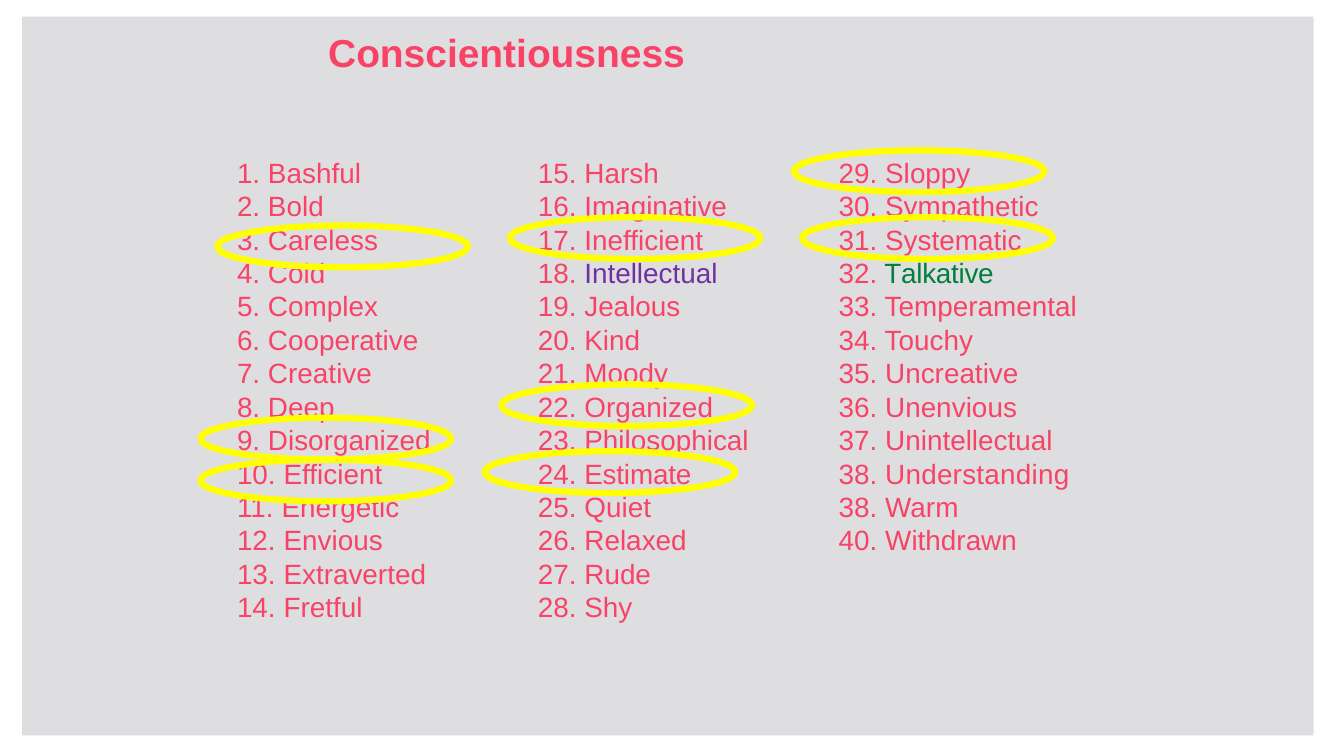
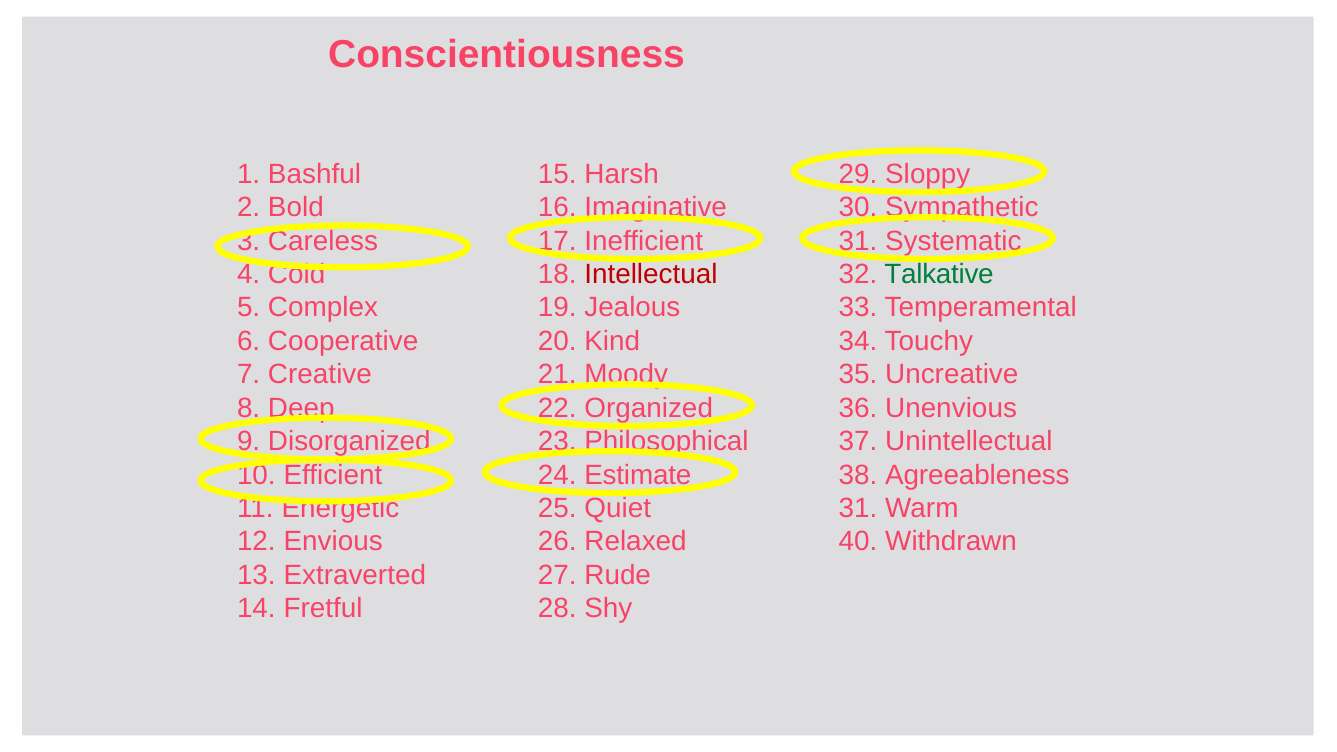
Intellectual colour: purple -> red (651, 274)
Understanding: Understanding -> Agreeableness (977, 475)
Quiet 38: 38 -> 31 (858, 508)
